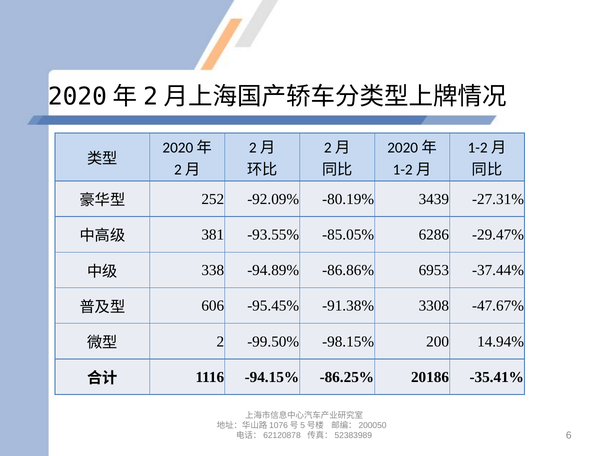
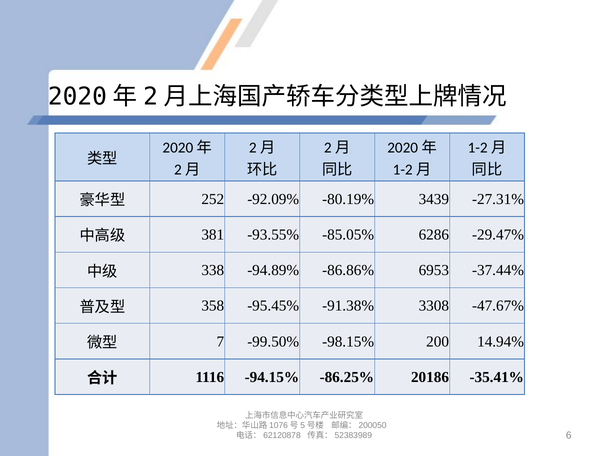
606: 606 -> 358 (213, 306)
2: 2 -> 7 (220, 342)
